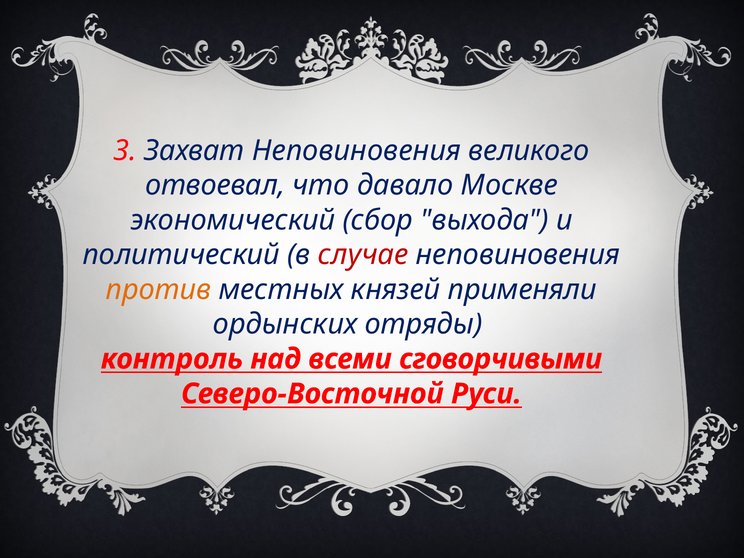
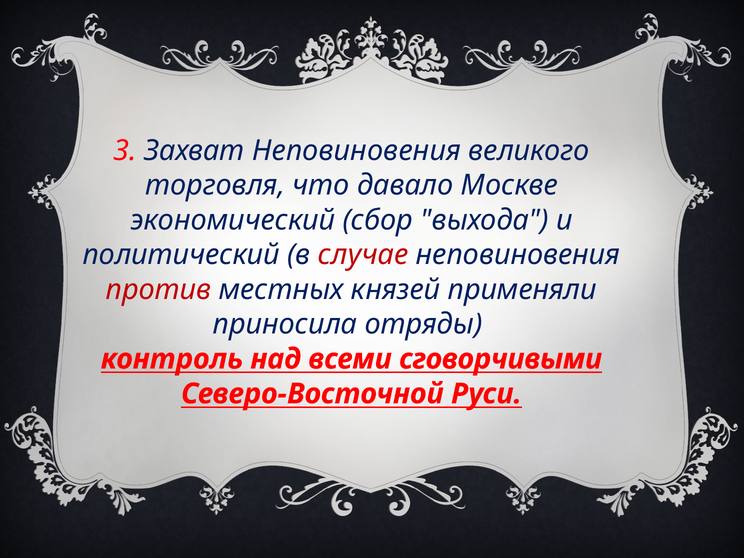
отвоевал: отвоевал -> торговля (215, 185)
против colour: orange -> red (159, 290)
ордынских: ордынских -> приносила (285, 324)
